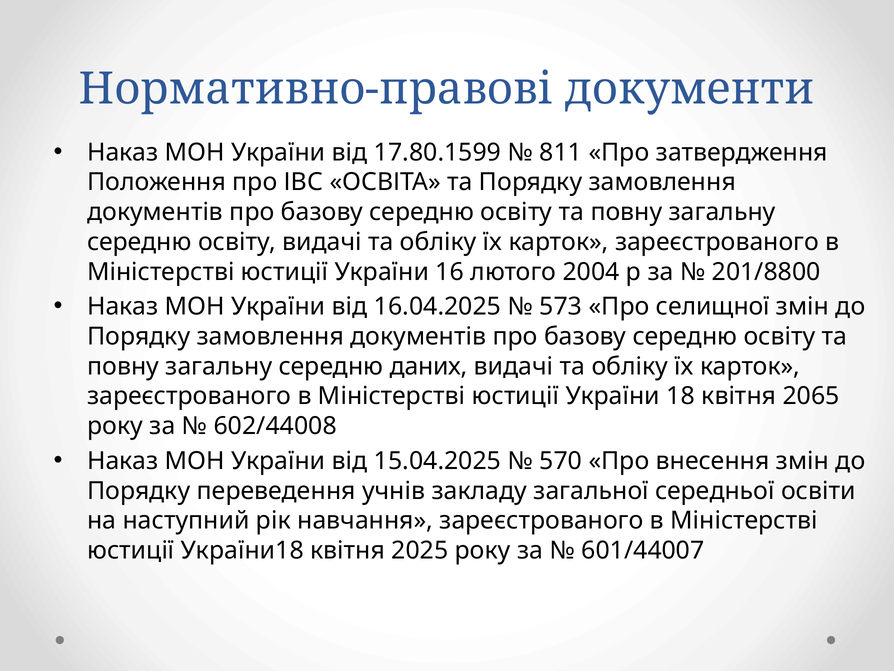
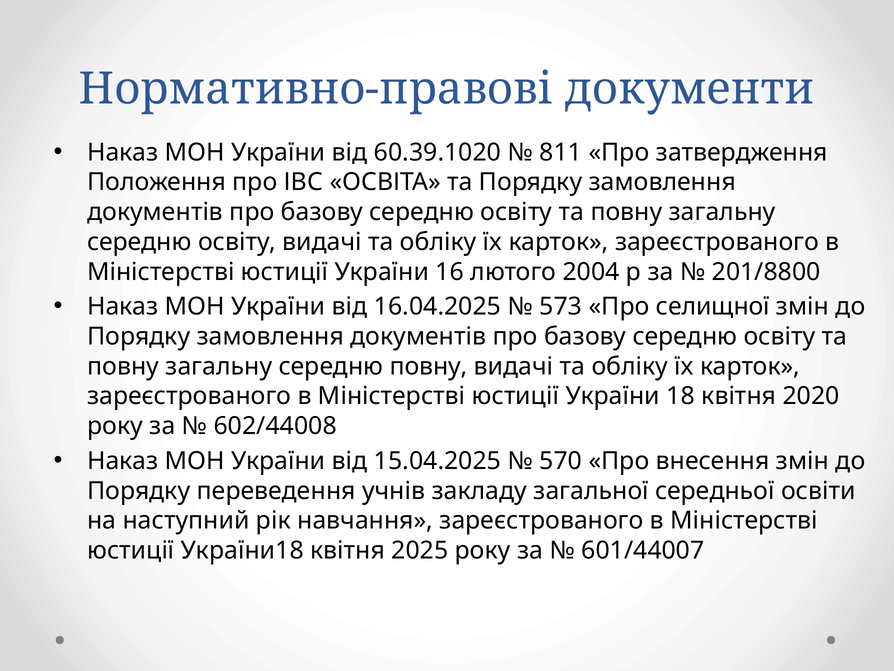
17.80.1599: 17.80.1599 -> 60.39.1020 (438, 152)
середню даних: даних -> повну (429, 366)
2065: 2065 -> 2020 (811, 396)
